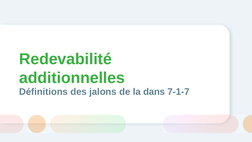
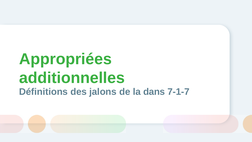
Redevabilité: Redevabilité -> Appropriées (65, 59)
